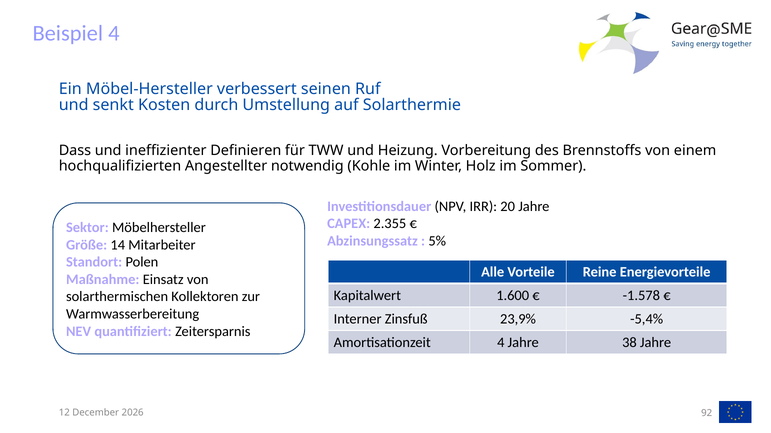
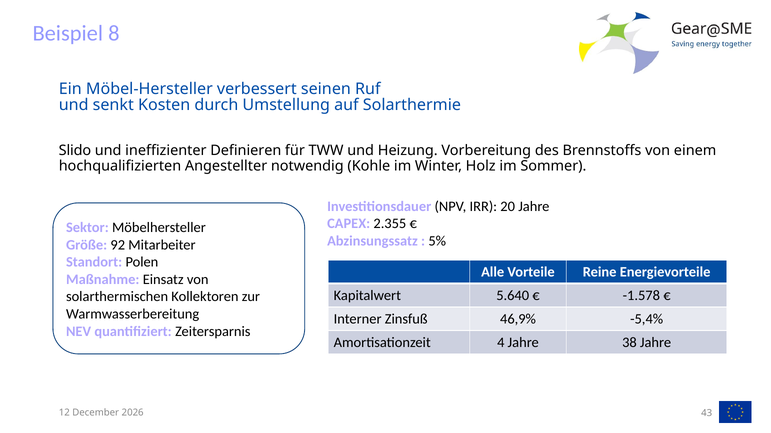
Beispiel 4: 4 -> 8 (114, 33)
Dass: Dass -> Slido (75, 151)
14: 14 -> 92 (118, 245)
1.600: 1.600 -> 5.640 (513, 296)
23,9%: 23,9% -> 46,9% (518, 319)
92: 92 -> 43 (707, 414)
